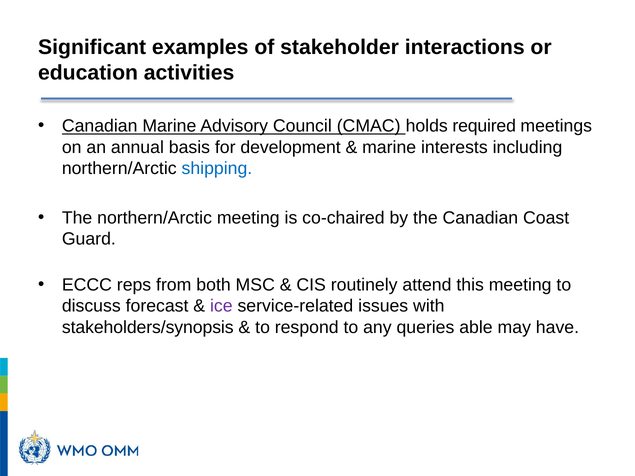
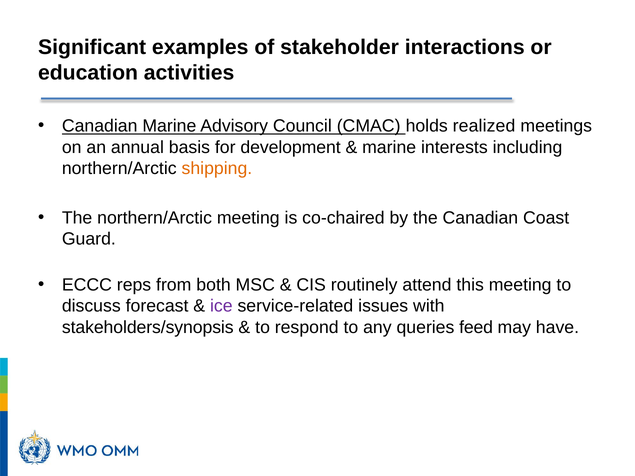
required: required -> realized (484, 126)
shipping colour: blue -> orange (217, 169)
able: able -> feed (476, 328)
